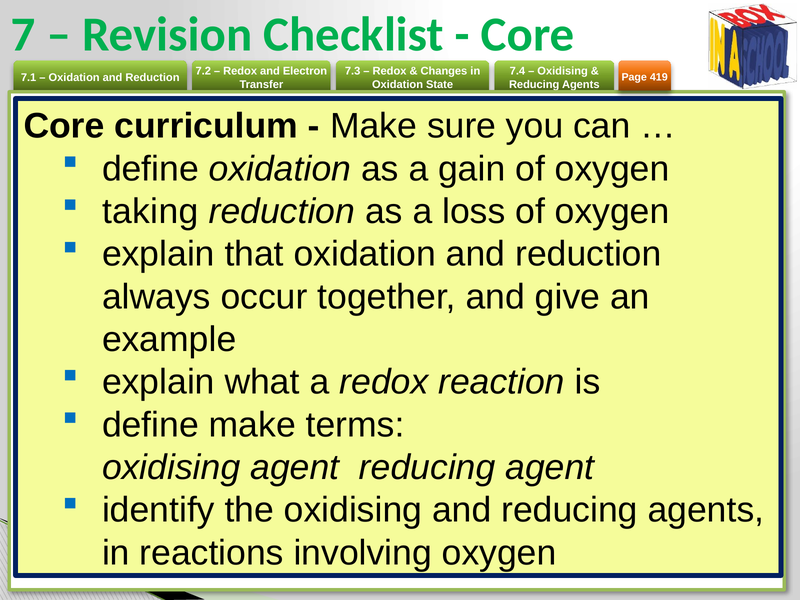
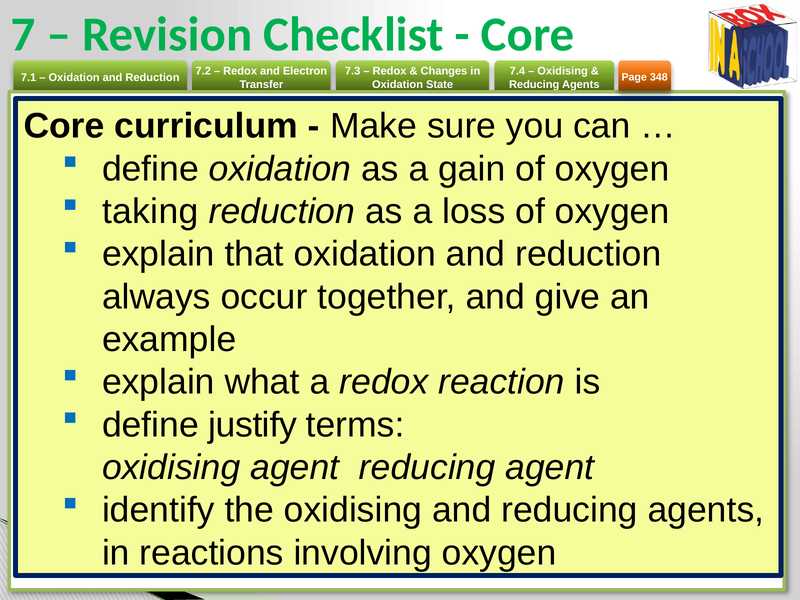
419: 419 -> 348 (659, 77)
define make: make -> justify (252, 425)
